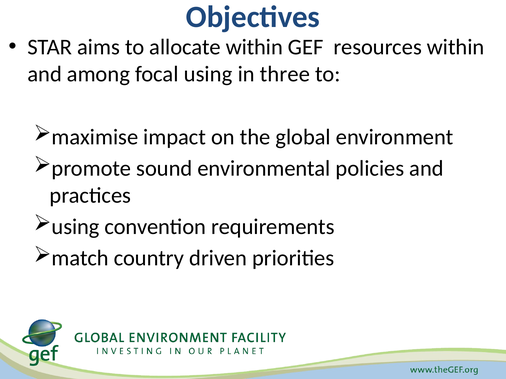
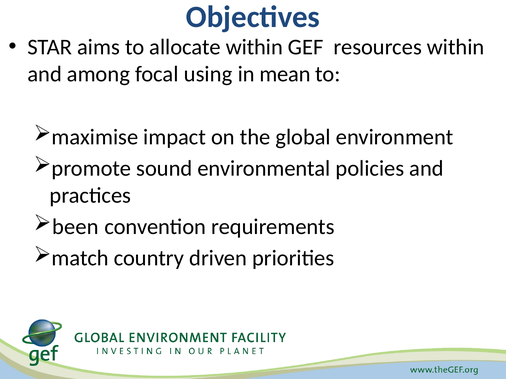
three: three -> mean (285, 74)
using: using -> been (75, 227)
